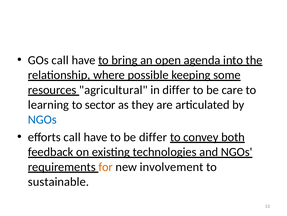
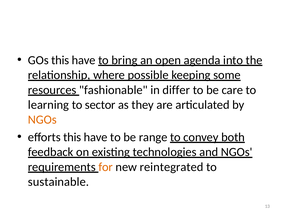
GOs call: call -> this (60, 60)
agricultural: agricultural -> fashionable (113, 90)
NGOs colour: blue -> orange (42, 119)
efforts call: call -> this (72, 137)
be differ: differ -> range (153, 137)
involvement: involvement -> reintegrated (172, 166)
